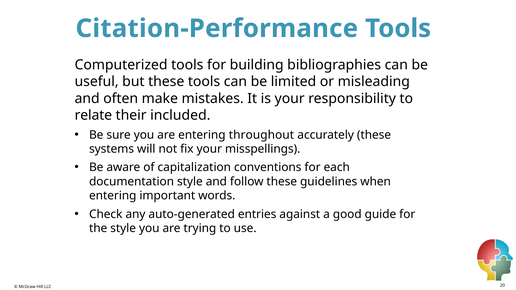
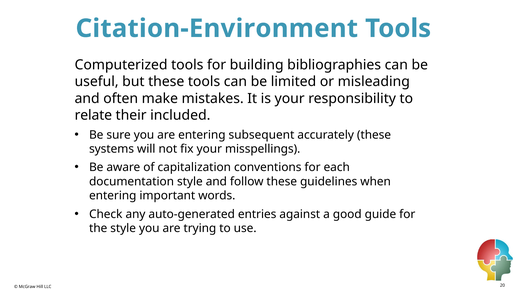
Citation-Performance: Citation-Performance -> Citation-Environment (217, 28)
throughout: throughout -> subsequent (261, 135)
